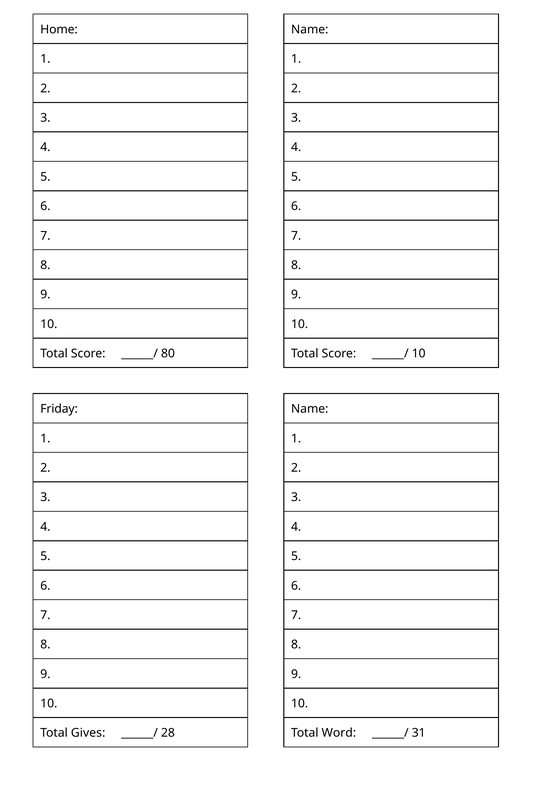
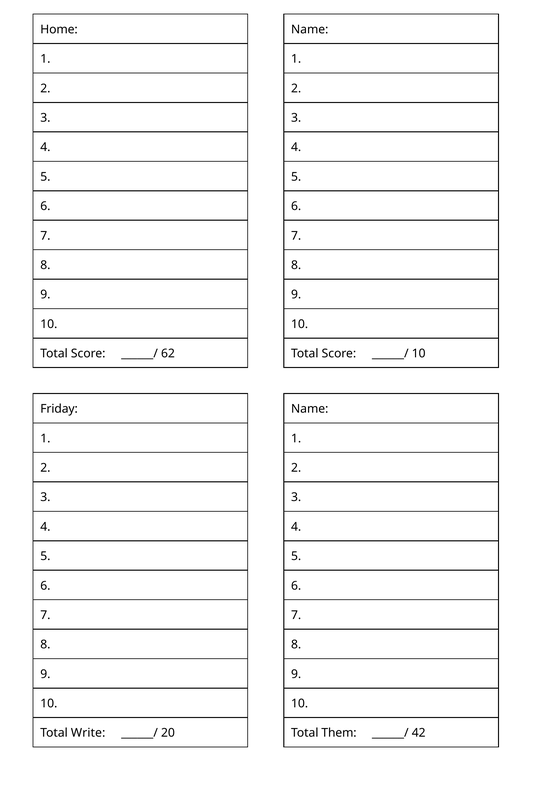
80: 80 -> 62 (168, 354)
Gives: Gives -> Write (88, 733)
28: 28 -> 20 (168, 733)
Word: Word -> Them (339, 733)
31: 31 -> 42 (419, 733)
